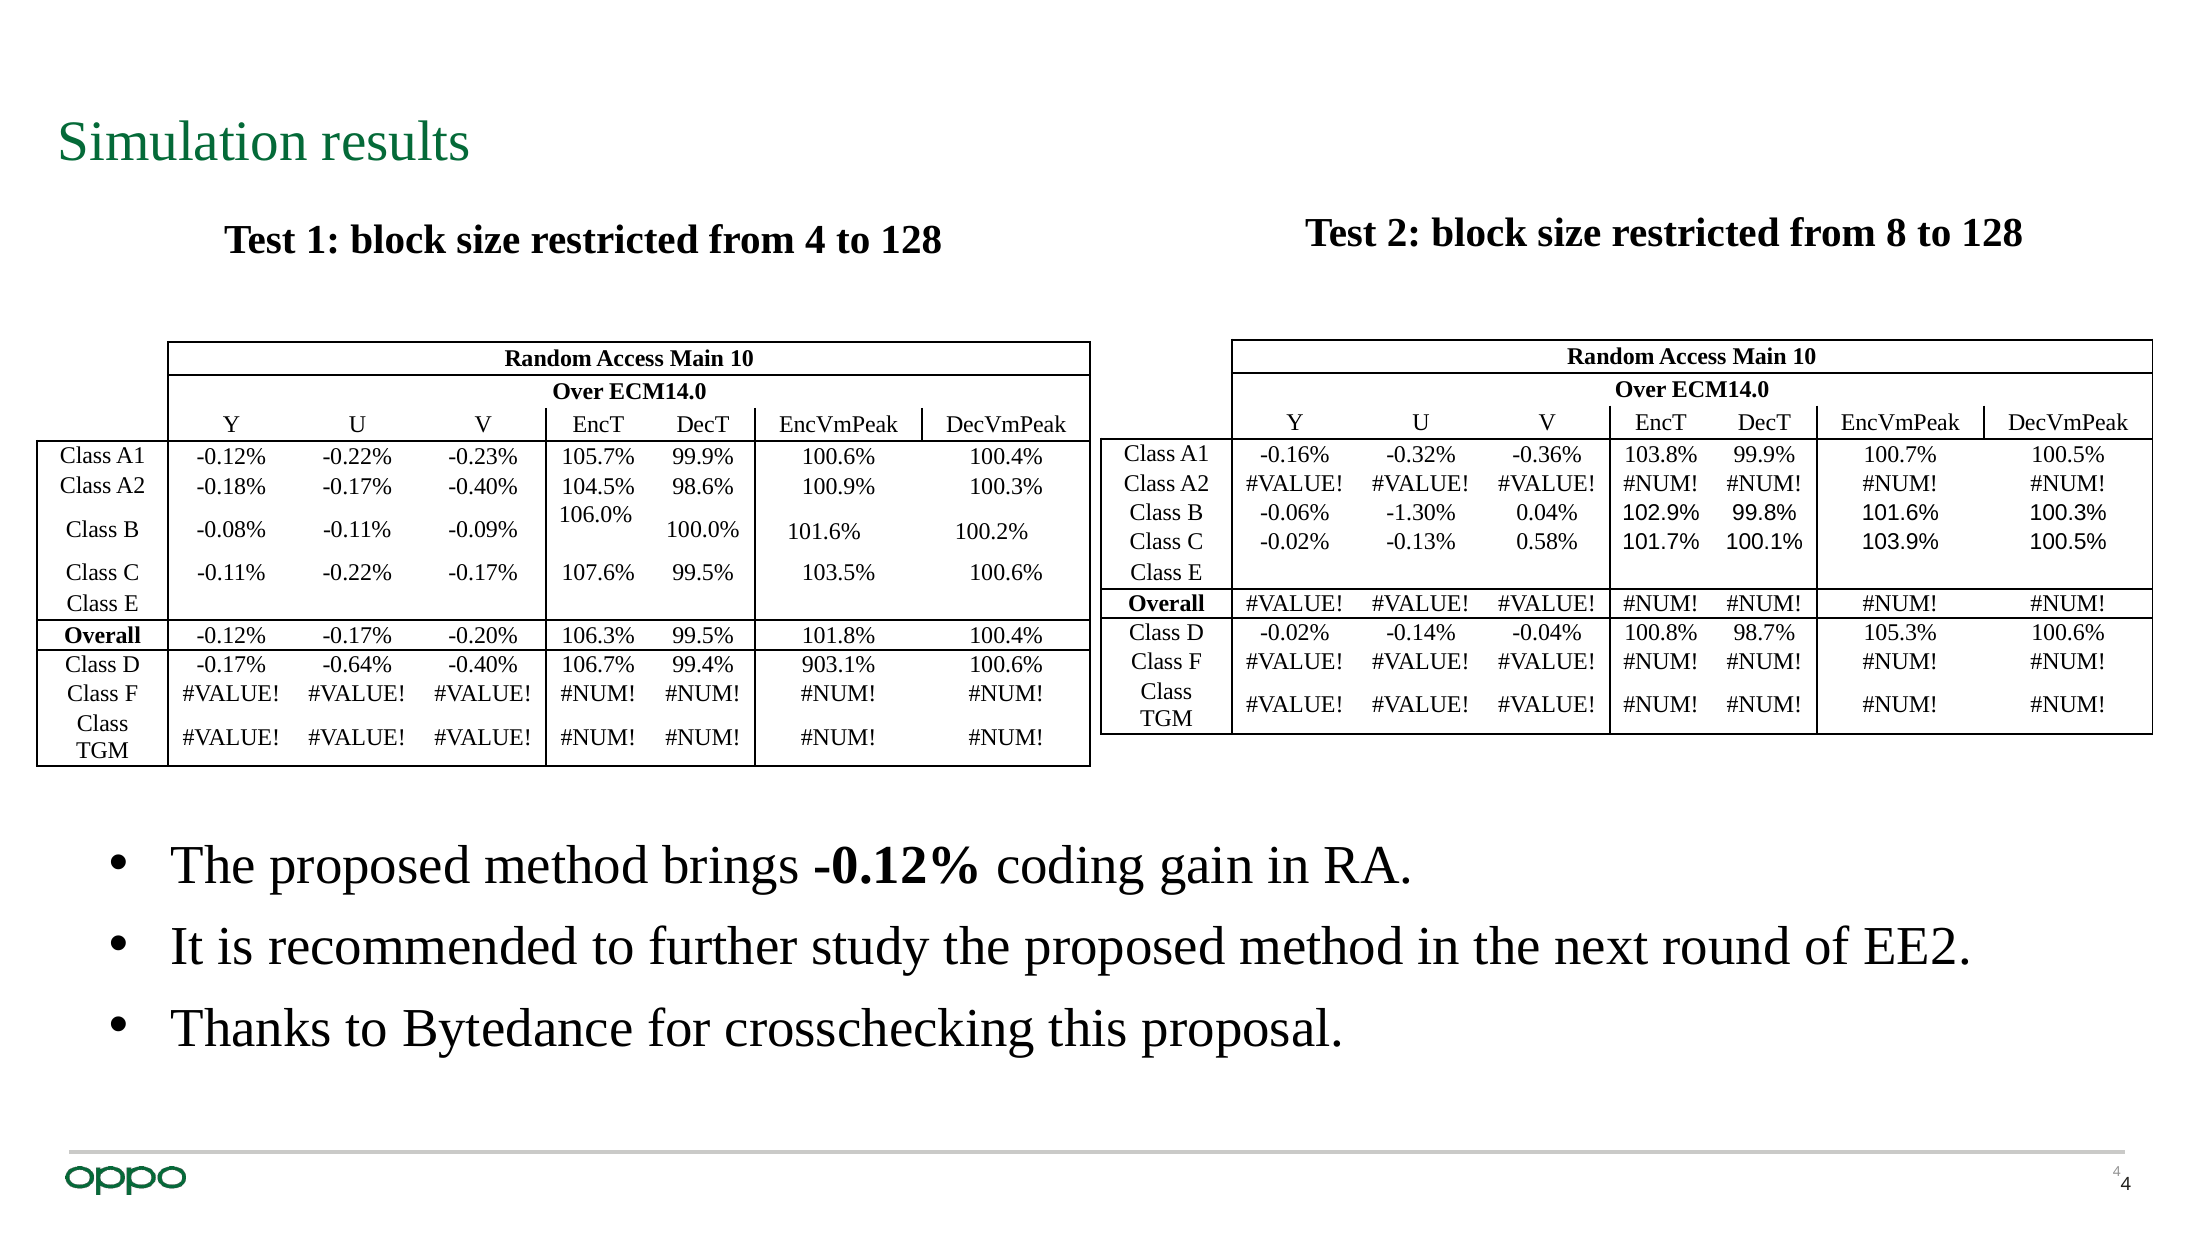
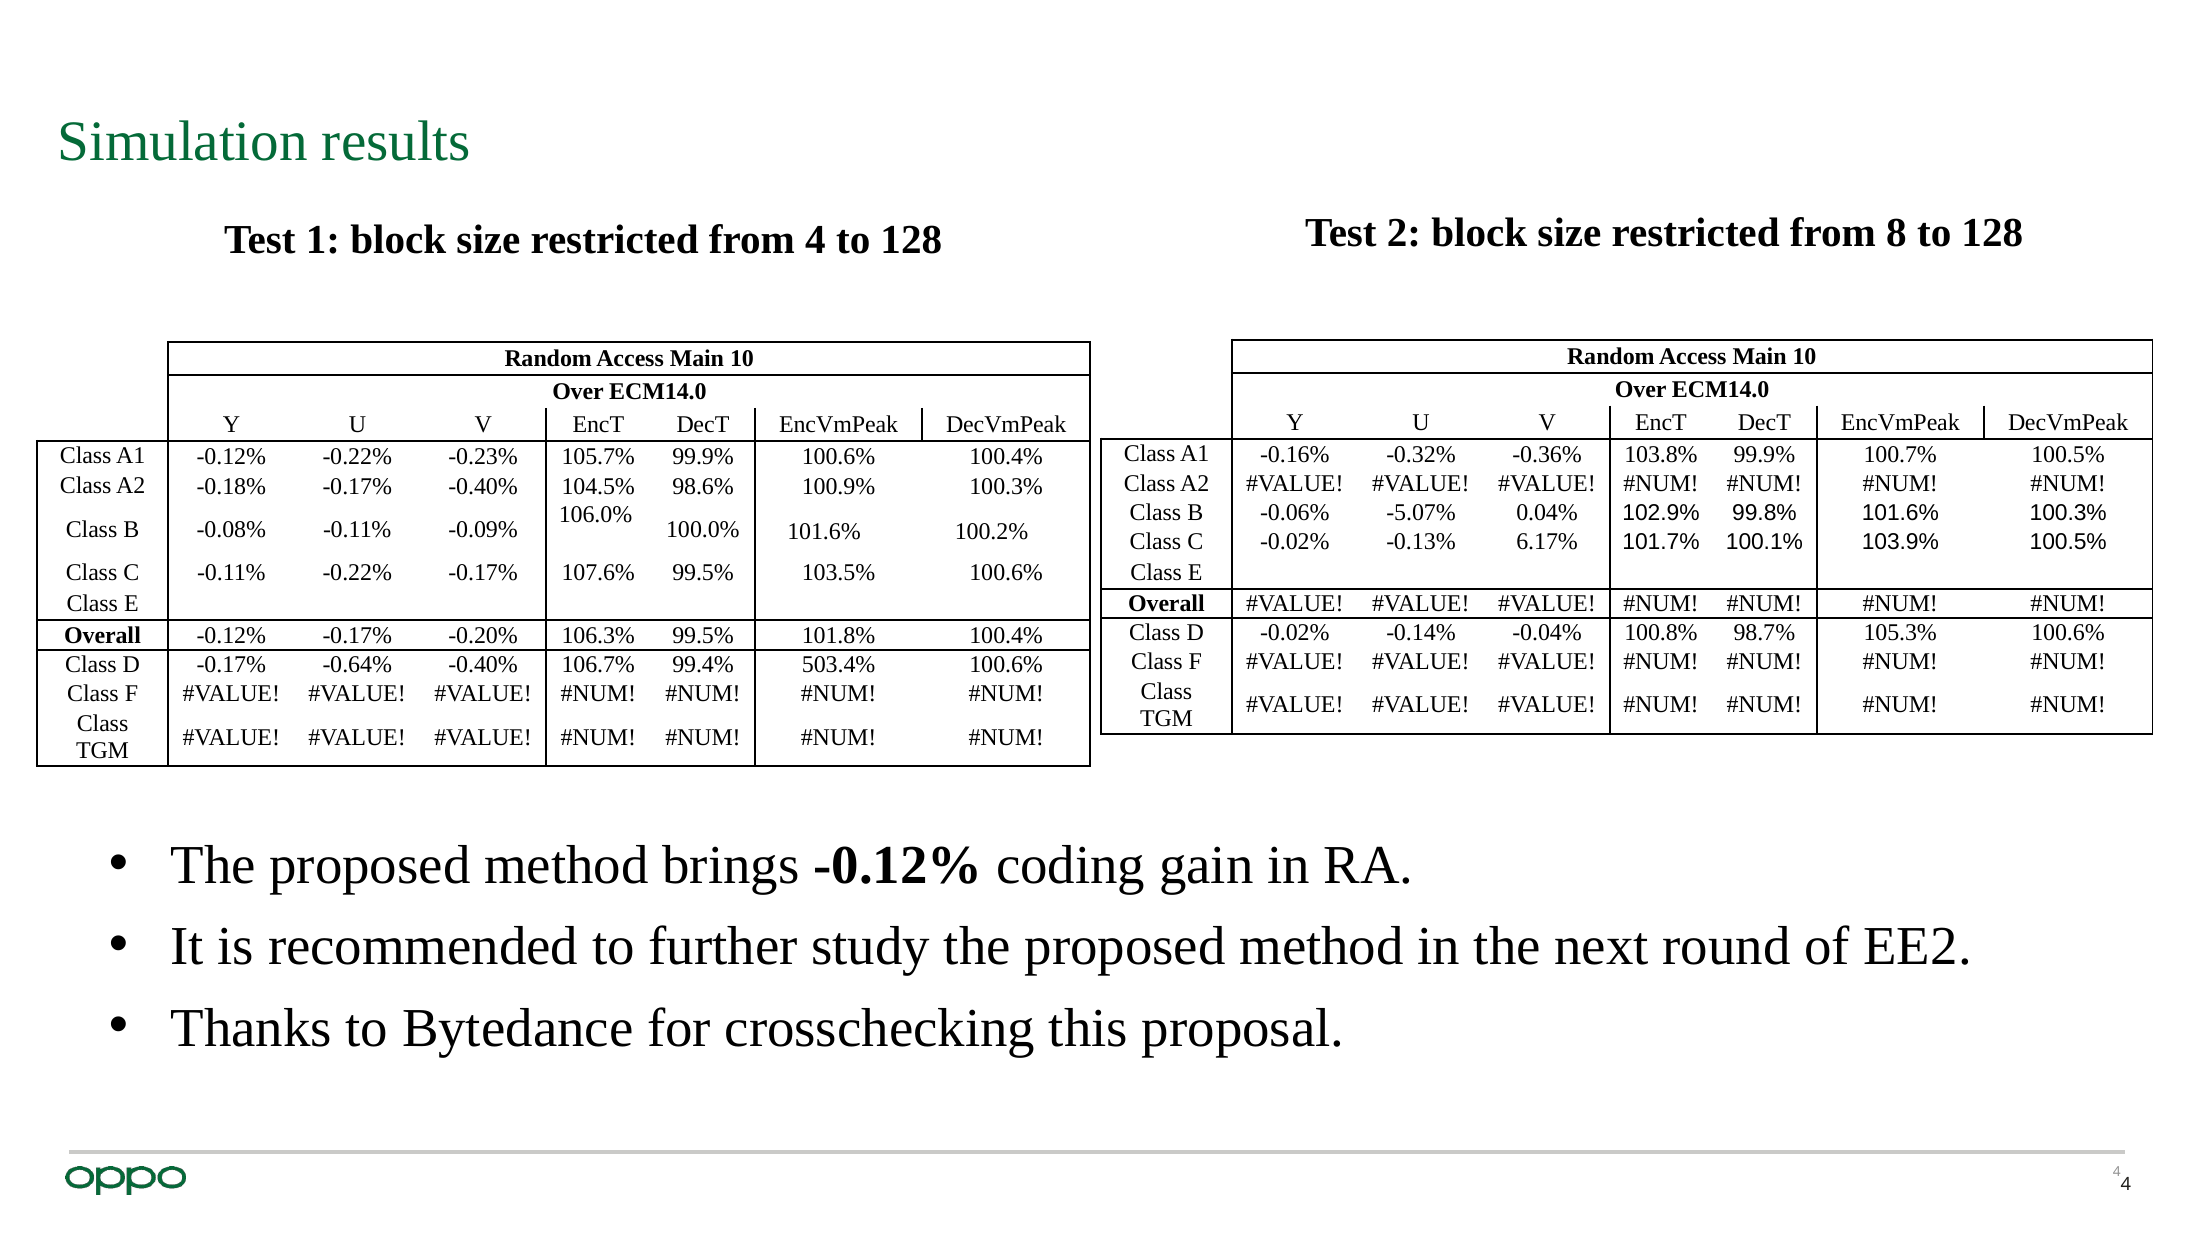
-1.30%: -1.30% -> -5.07% (1421, 512)
0.58%: 0.58% -> 6.17% (1547, 541)
903.1%: 903.1% -> 503.4% (839, 665)
